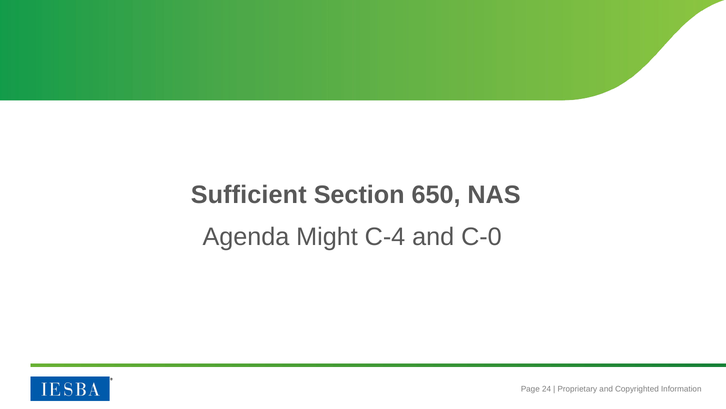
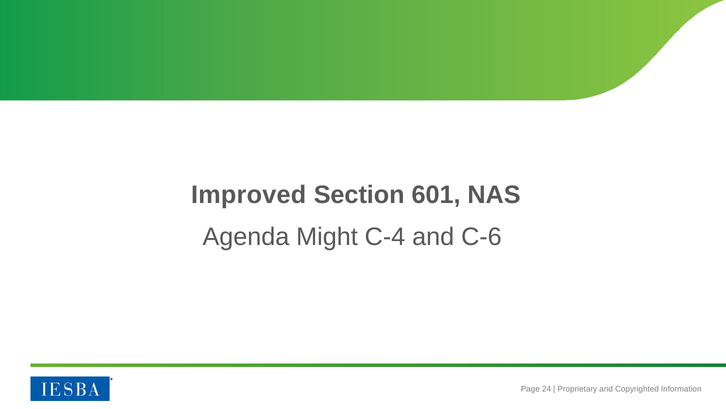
Sufficient: Sufficient -> Improved (249, 194)
650: 650 -> 601 (436, 194)
C-0: C-0 -> C-6 (481, 237)
